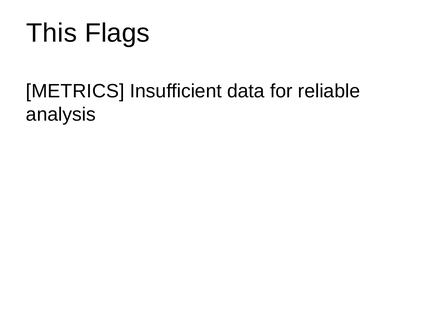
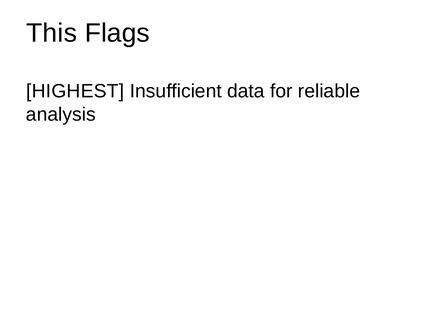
METRICS: METRICS -> HIGHEST (75, 91)
